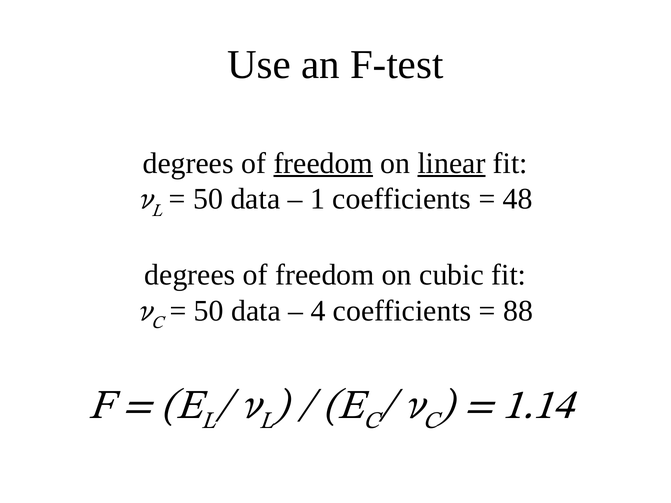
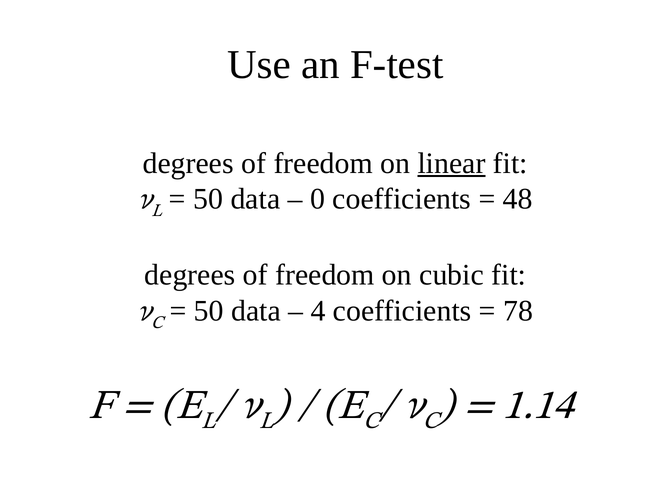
freedom underline: present -> none (323, 163)
1: 1 -> 0 (318, 199)
88: 88 -> 78 (518, 311)
